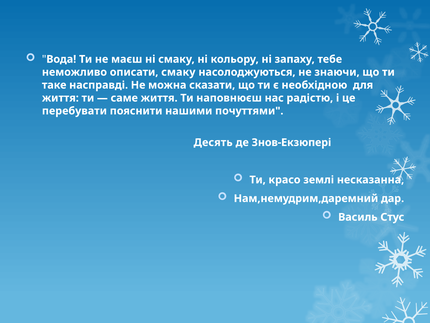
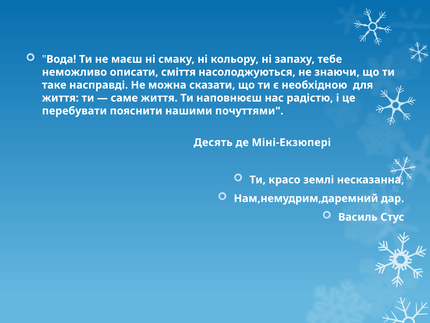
описати смаку: смаку -> сміття (178, 72)
Знов-Екзюпері: Знов-Екзюпері -> Міні-Екзюпері (291, 142)
